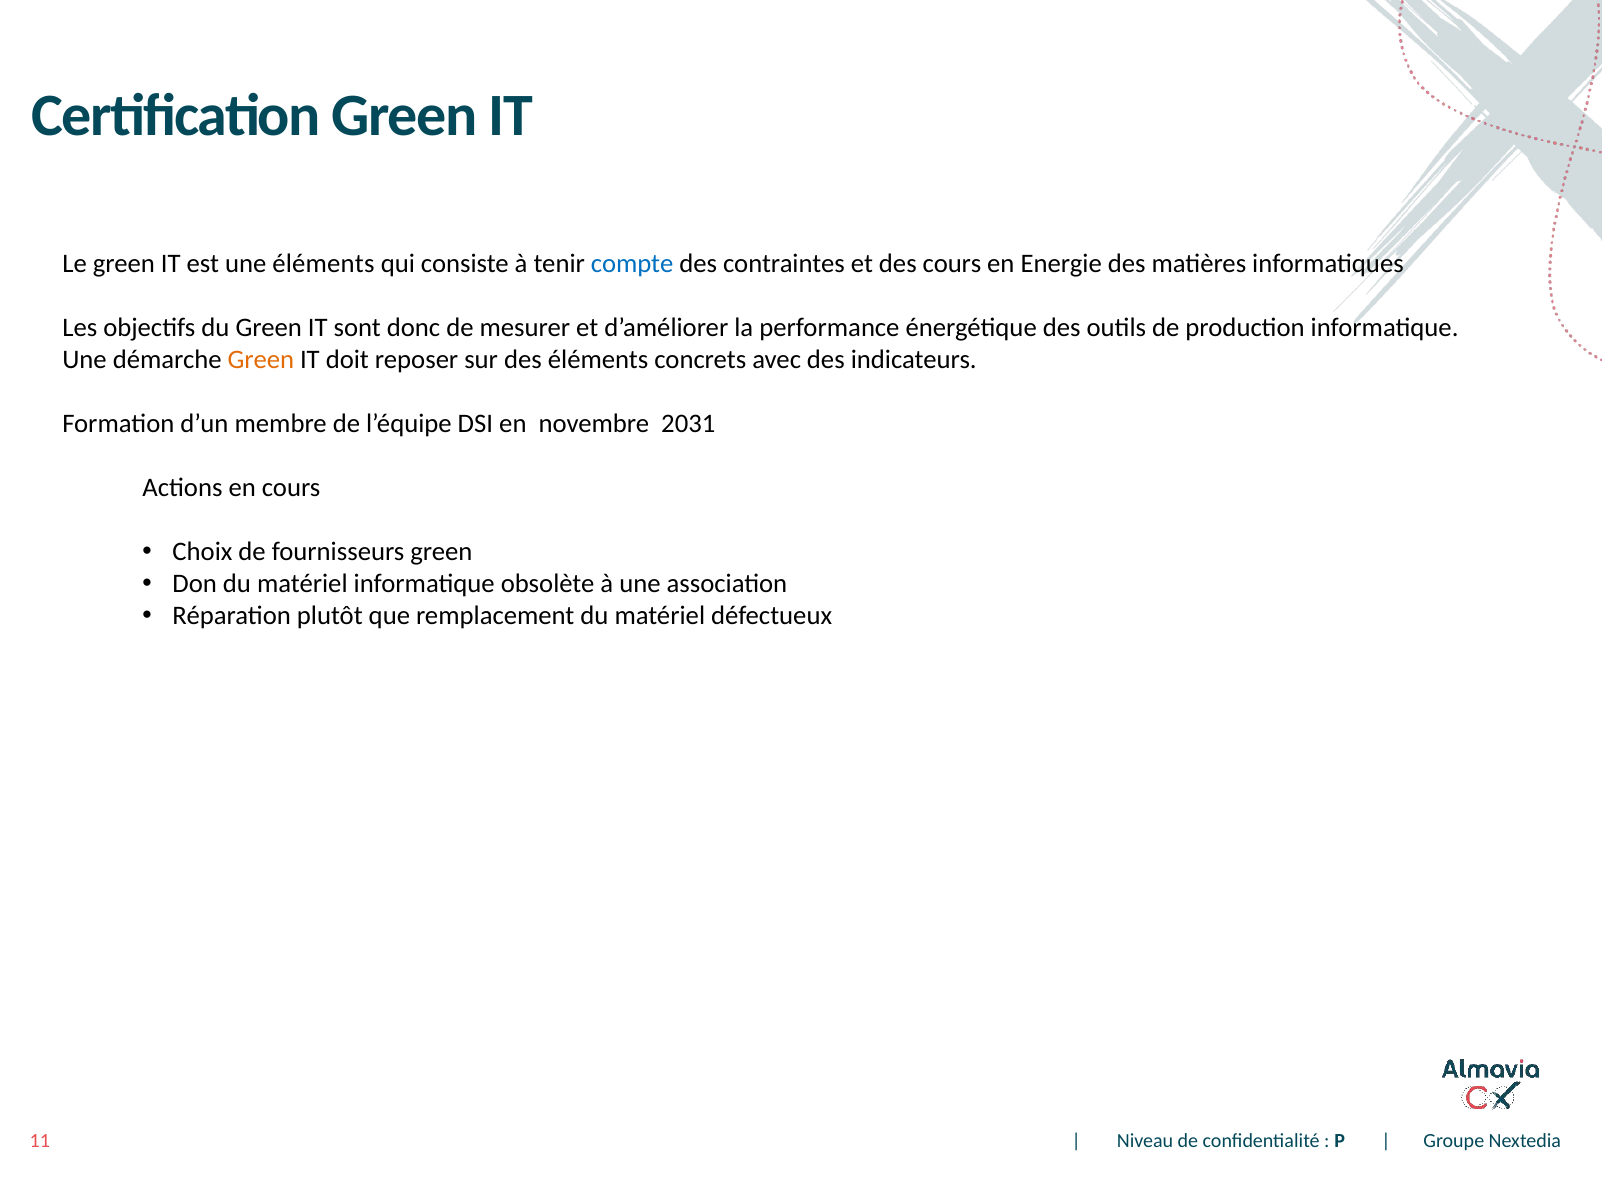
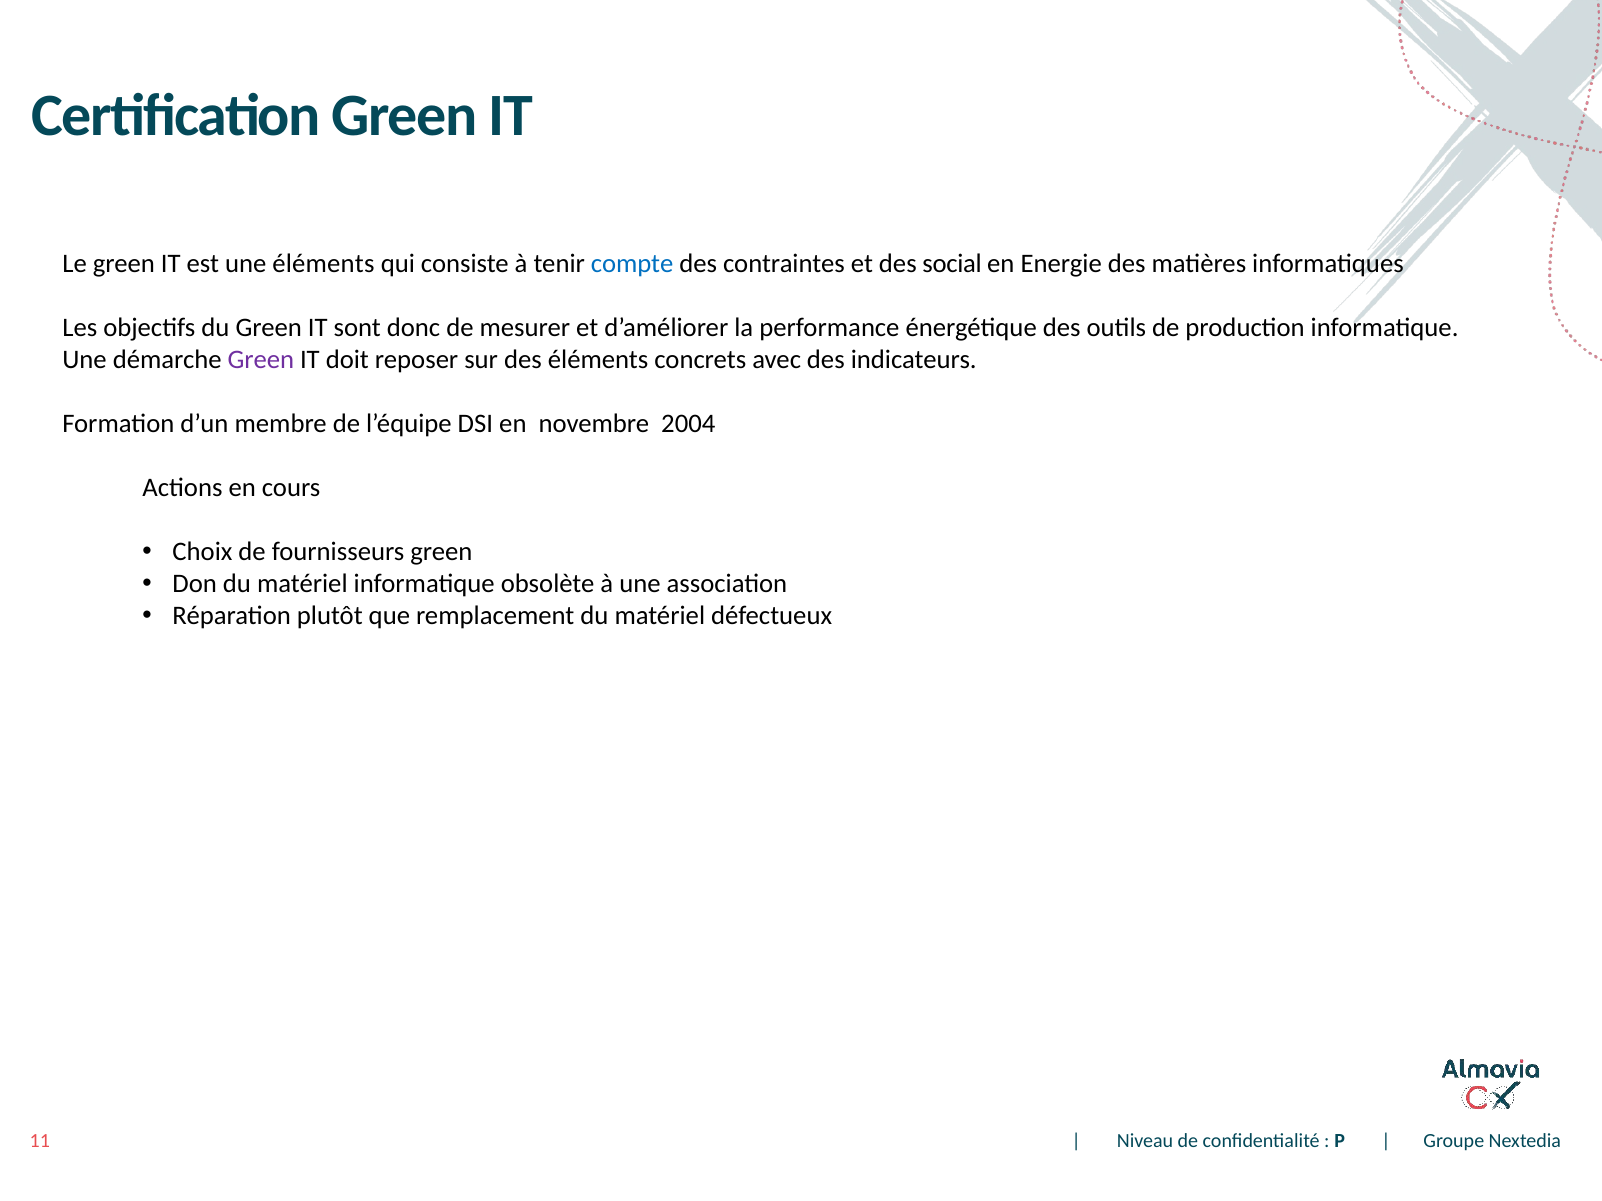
des cours: cours -> social (952, 264)
Green colour: orange -> purple (261, 360)
2031: 2031 -> 2004 (688, 424)
